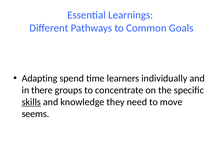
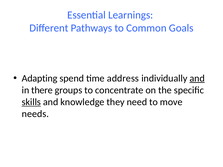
learners: learners -> address (123, 78)
and underline: none -> present (197, 78)
seems: seems -> needs (35, 114)
